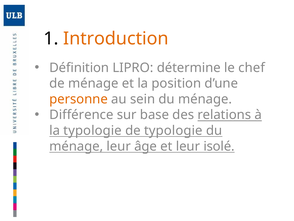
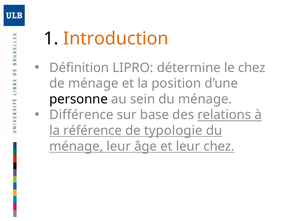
le chef: chef -> chez (252, 68)
personne colour: orange -> black (79, 99)
la typologie: typologie -> référence (93, 130)
leur isolé: isolé -> chez (219, 146)
